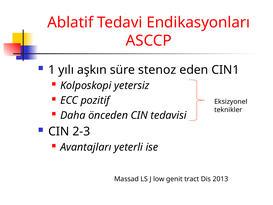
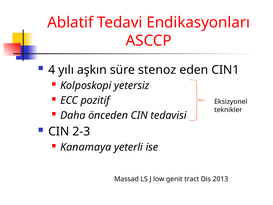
1: 1 -> 4 (52, 70)
Avantajları: Avantajları -> Kanamaya (86, 147)
